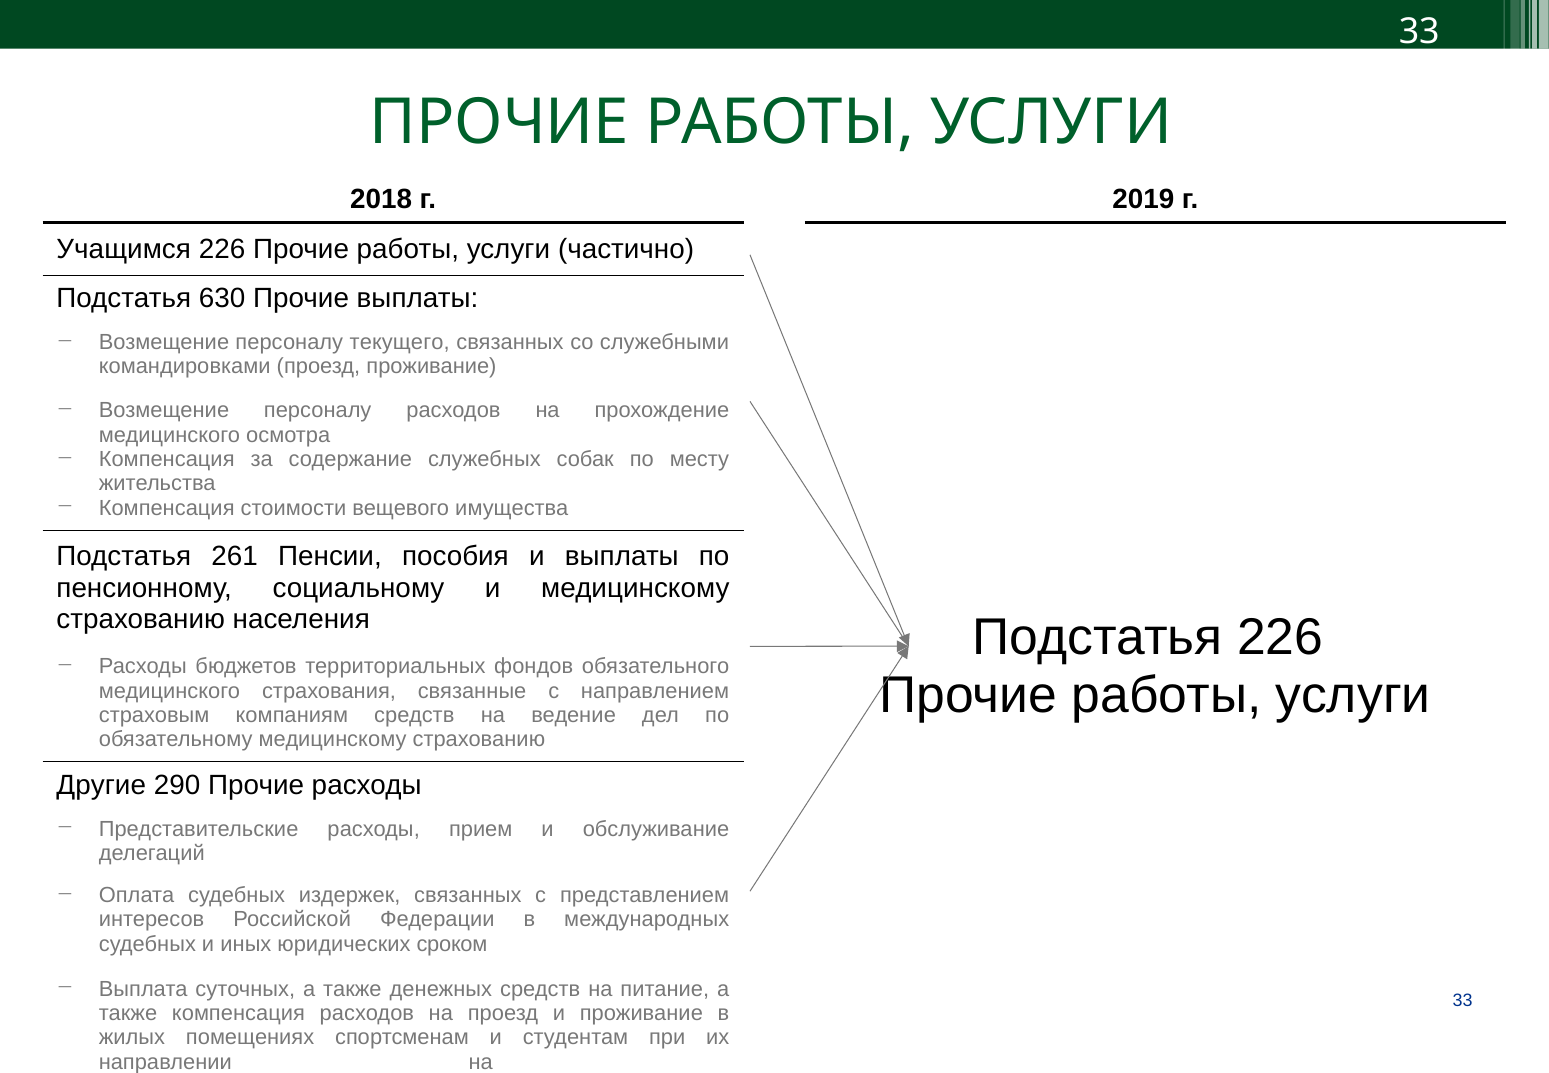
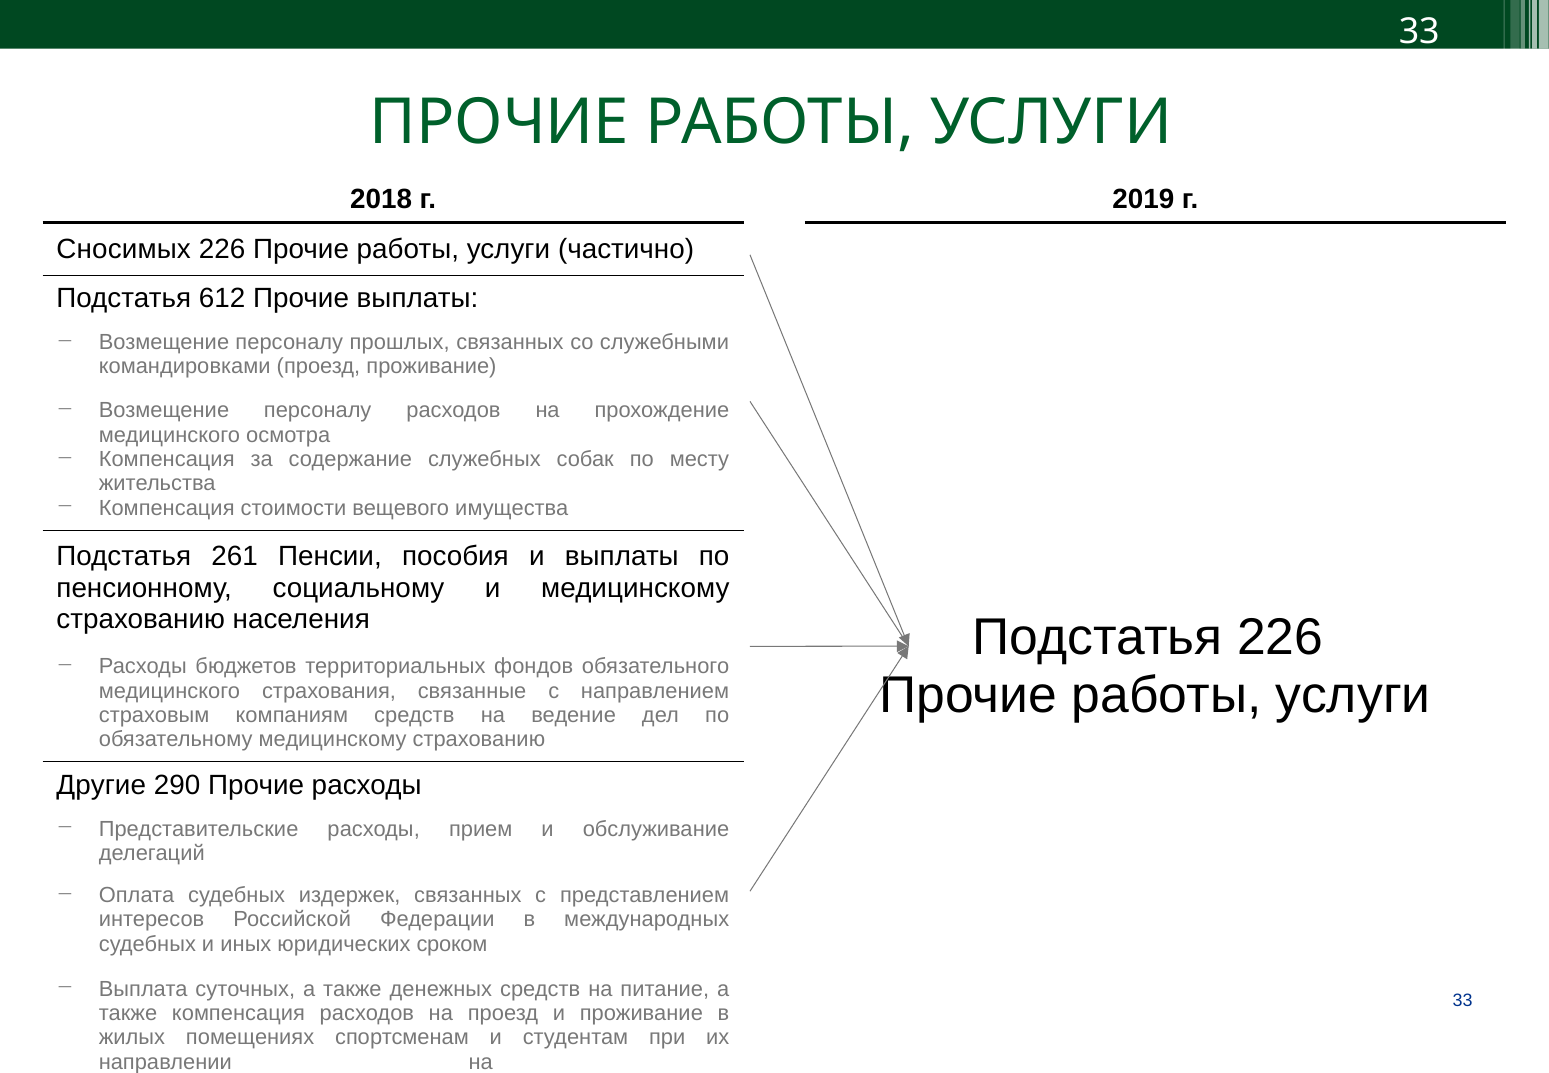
Учащимся: Учащимся -> Сносимых (124, 249)
630: 630 -> 612 (222, 298)
текущего: текущего -> прошлых (400, 342)
